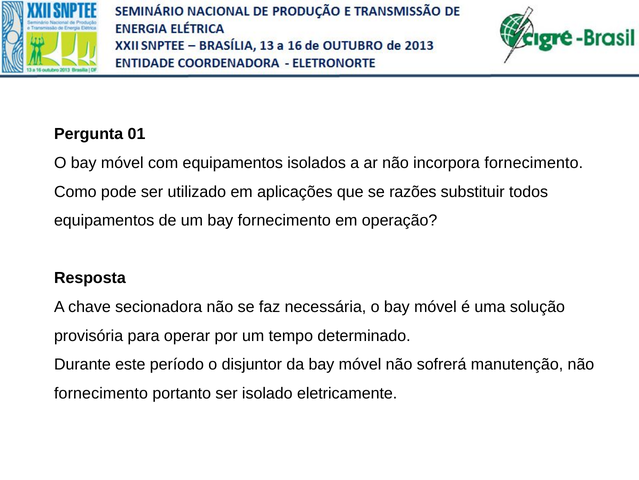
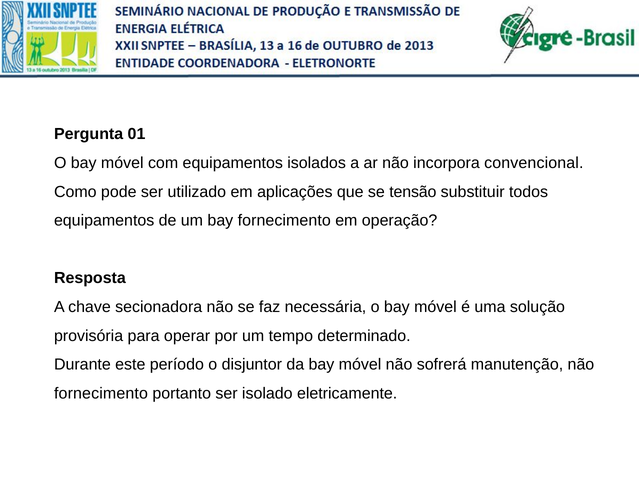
incorpora fornecimento: fornecimento -> convencional (534, 163)
razões: razões -> tensão (413, 191)
